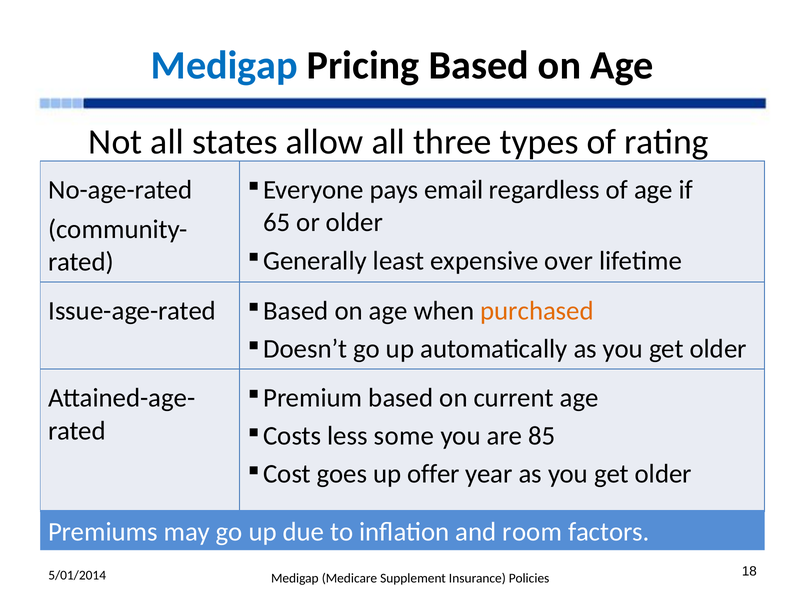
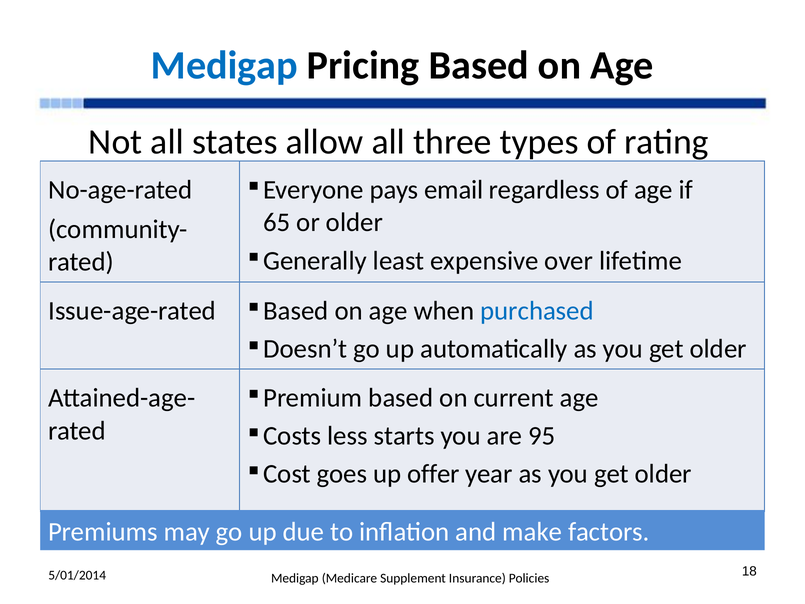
purchased colour: orange -> blue (537, 311)
some: some -> starts (404, 436)
85: 85 -> 95 (542, 436)
room: room -> make (532, 532)
